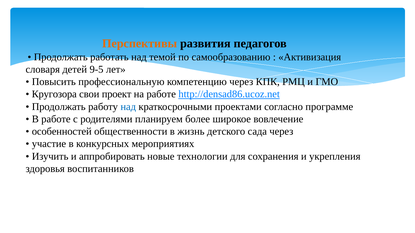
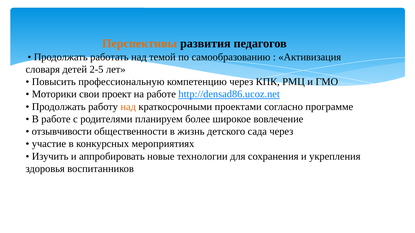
9-5: 9-5 -> 2-5 (97, 69)
Кругозора: Кругозора -> Моторики (54, 94)
над colour: blue -> orange (128, 107)
особенностей: особенностей -> отзывчивости (62, 132)
